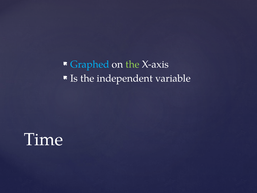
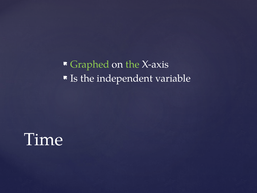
Graphed colour: light blue -> light green (90, 64)
